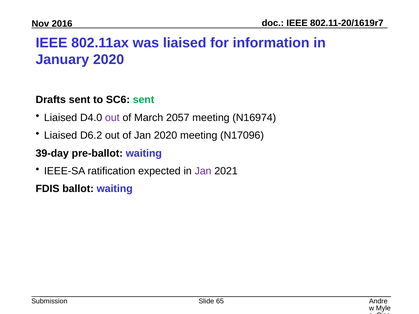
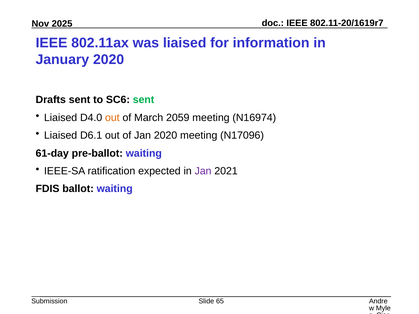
2016: 2016 -> 2025 (62, 24)
out colour: purple -> orange (112, 118)
2057: 2057 -> 2059 (178, 118)
D6.2: D6.2 -> D6.1 (91, 136)
39-day: 39-day -> 61-day (52, 153)
